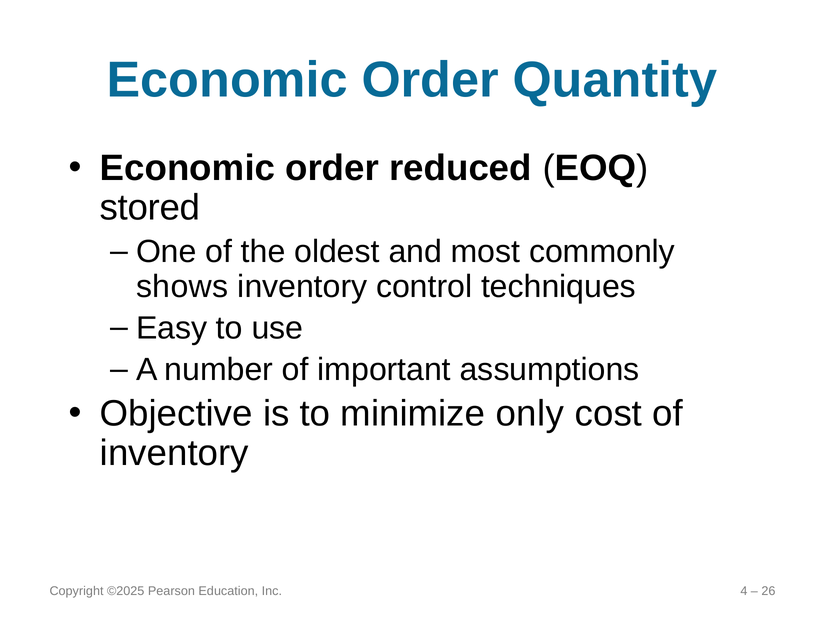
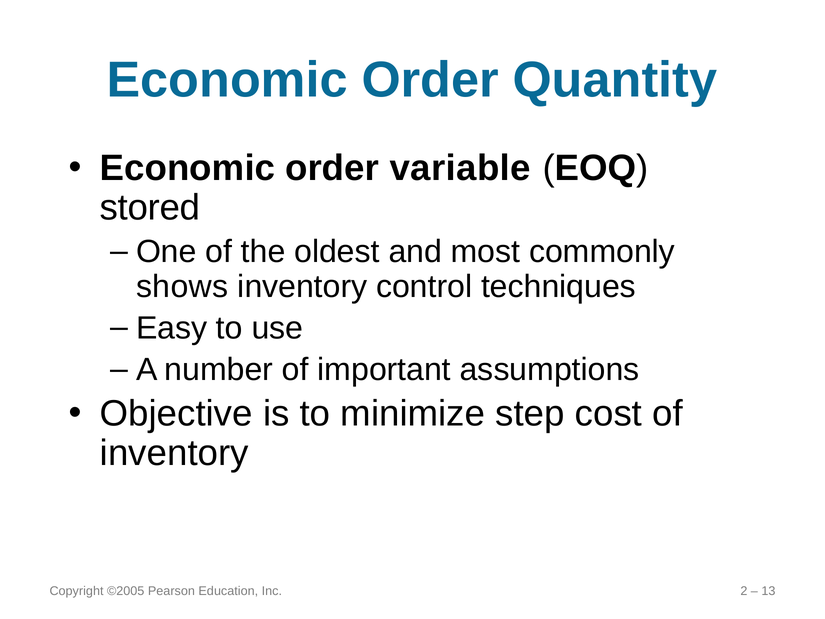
reduced: reduced -> variable (460, 168)
only: only -> step (530, 414)
©2025: ©2025 -> ©2005 (126, 591)
4: 4 -> 2 (744, 591)
26: 26 -> 13 (768, 591)
